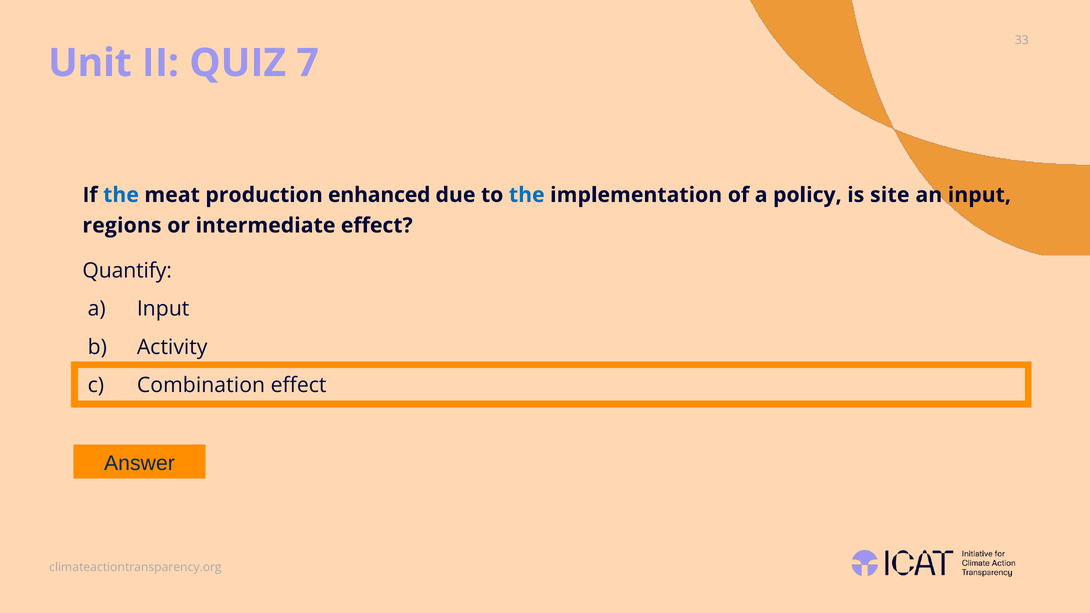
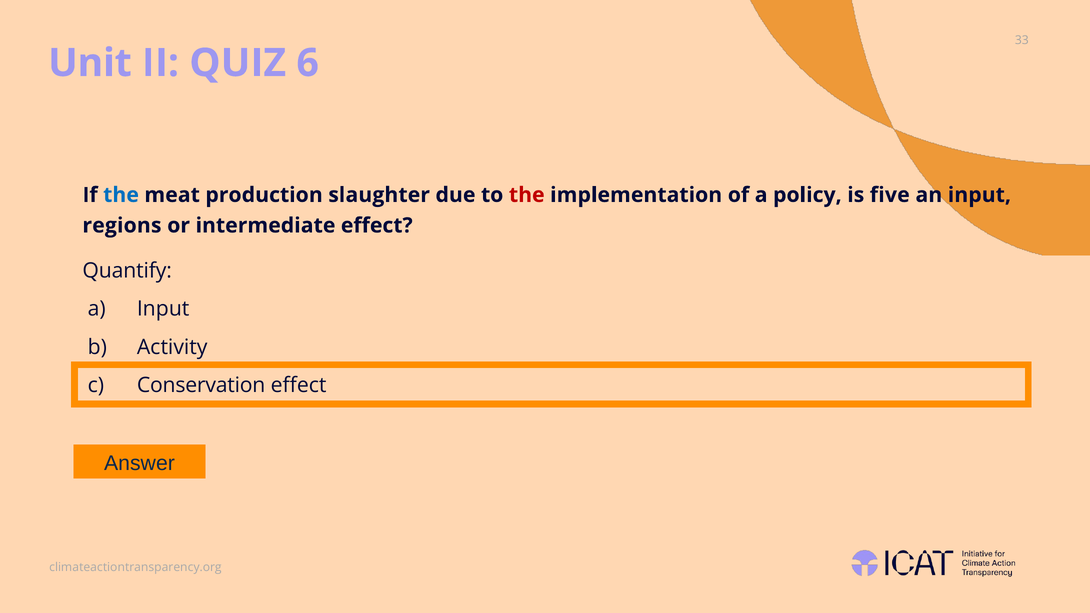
7: 7 -> 6 (308, 63)
enhanced: enhanced -> slaughter (379, 195)
the colour: blue -> red (527, 195)
site: site -> five (890, 195)
Combination: Combination -> Conservation (201, 385)
